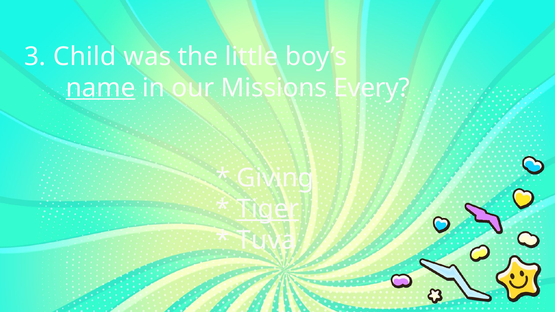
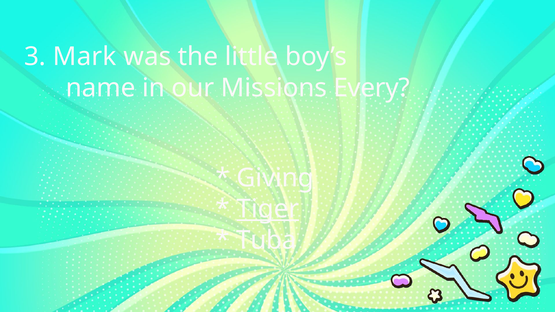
Child: Child -> Mark (85, 57)
name underline: present -> none (101, 88)
Tuva: Tuva -> Tuba (266, 240)
